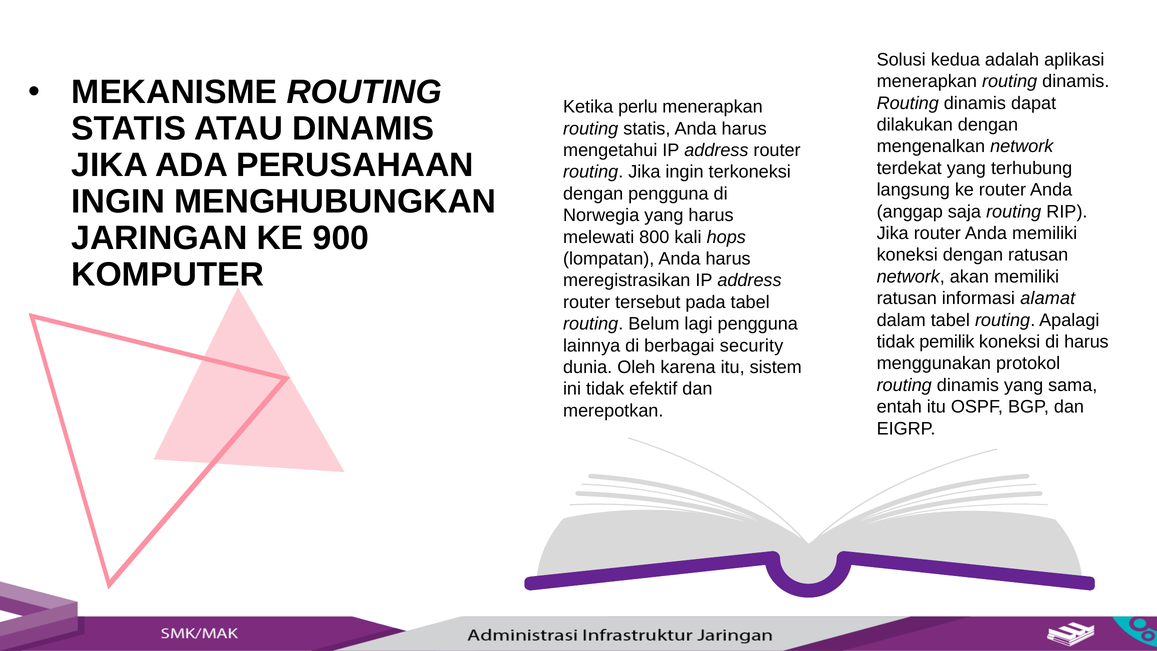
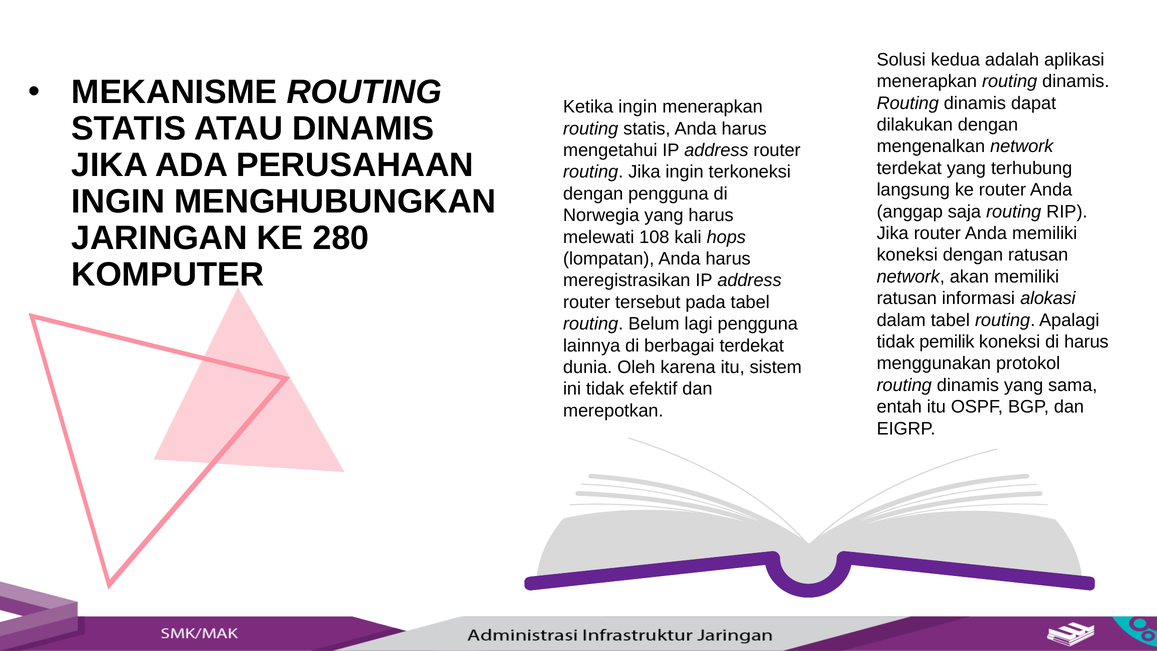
Ketika perlu: perlu -> ingin (638, 107)
900: 900 -> 280 (341, 238)
800: 800 -> 108 (654, 237)
alamat: alamat -> alokasi (1048, 298)
berbagai security: security -> terdekat (752, 346)
